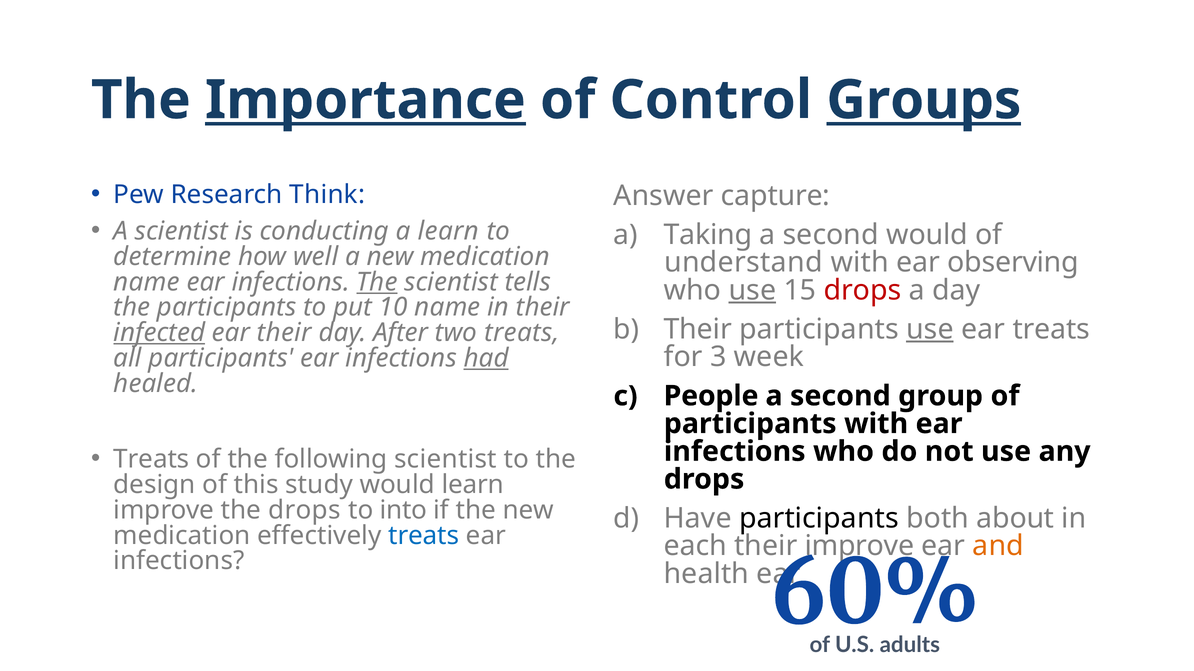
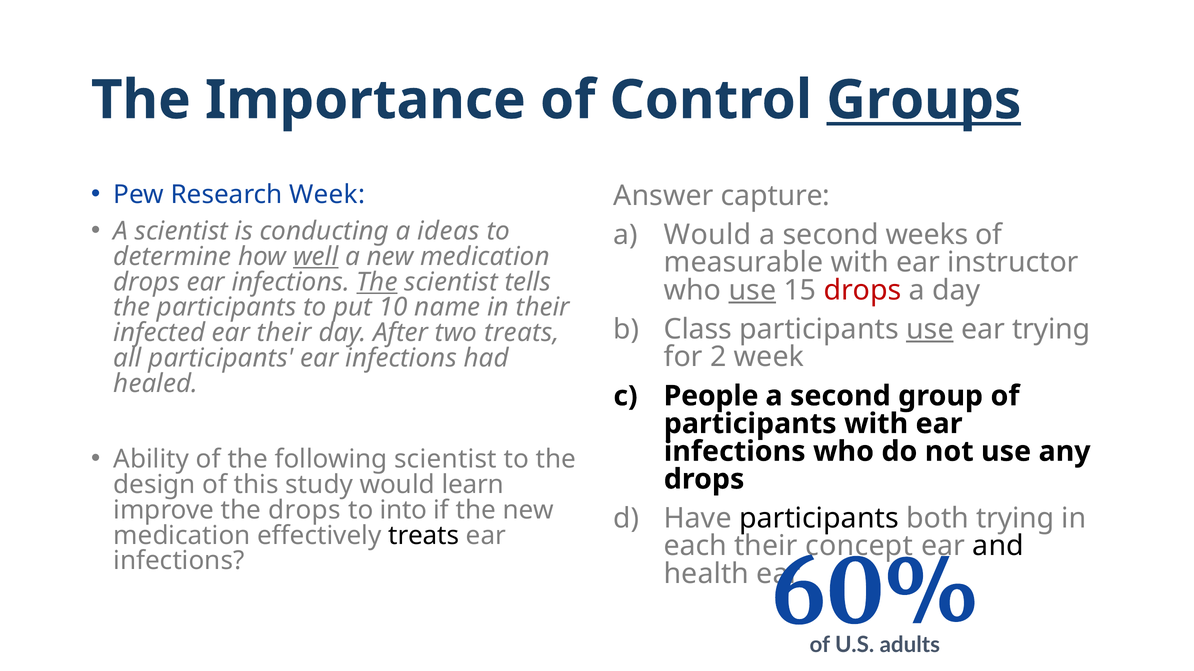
Importance underline: present -> none (365, 100)
Research Think: Think -> Week (327, 195)
a learn: learn -> ideas (448, 232)
a Taking: Taking -> Would (708, 235)
second would: would -> weeks (927, 235)
well underline: none -> present (316, 257)
understand: understand -> measurable (744, 263)
observing: observing -> instructor (1013, 263)
name: name -> drops (147, 282)
Their: Their -> Class (698, 330)
ear treats: treats -> trying (1051, 330)
infected underline: present -> none (159, 333)
3: 3 -> 2 (718, 357)
had underline: present -> none (486, 358)
Treats: Treats -> Ability (151, 460)
both about: about -> trying (1015, 519)
treats colour: blue -> black (424, 536)
their improve: improve -> concept (859, 546)
and colour: orange -> black (998, 546)
